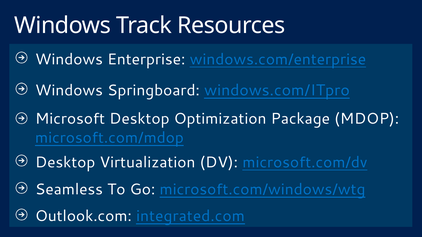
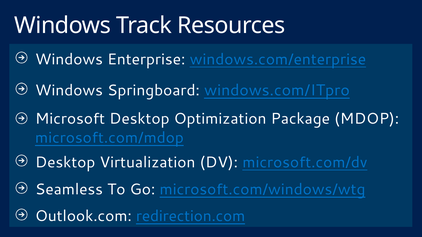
integrated.com: integrated.com -> redirection.com (191, 216)
